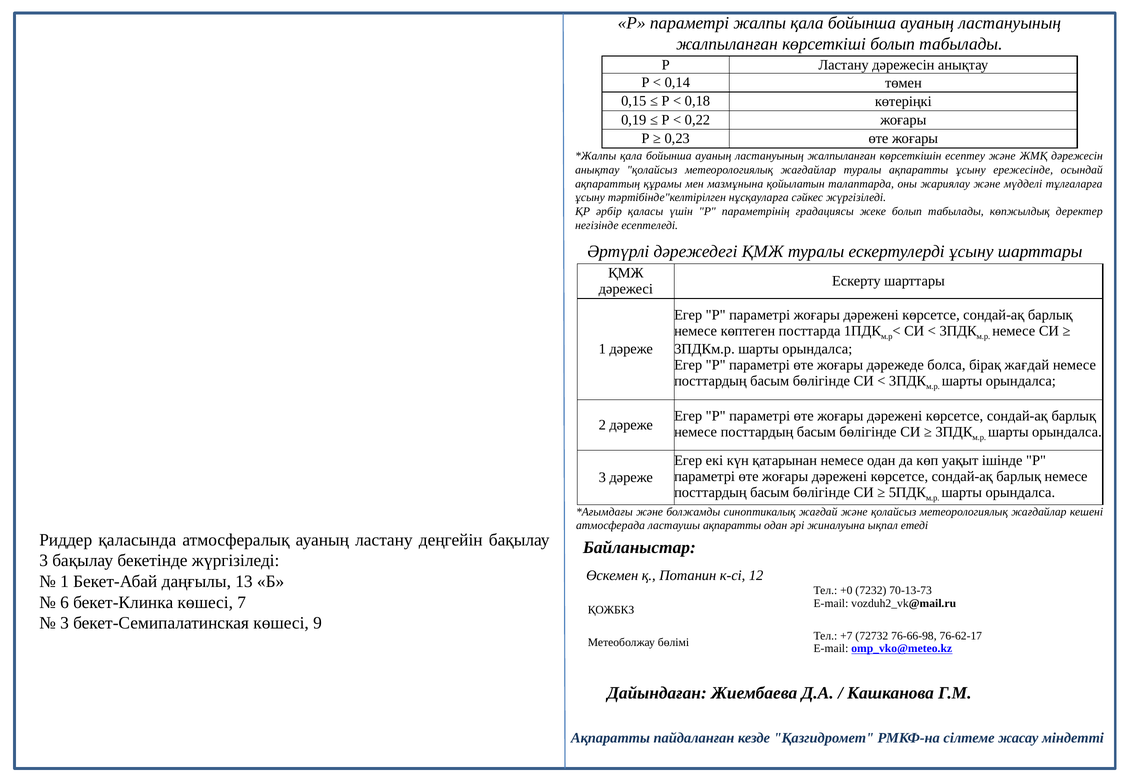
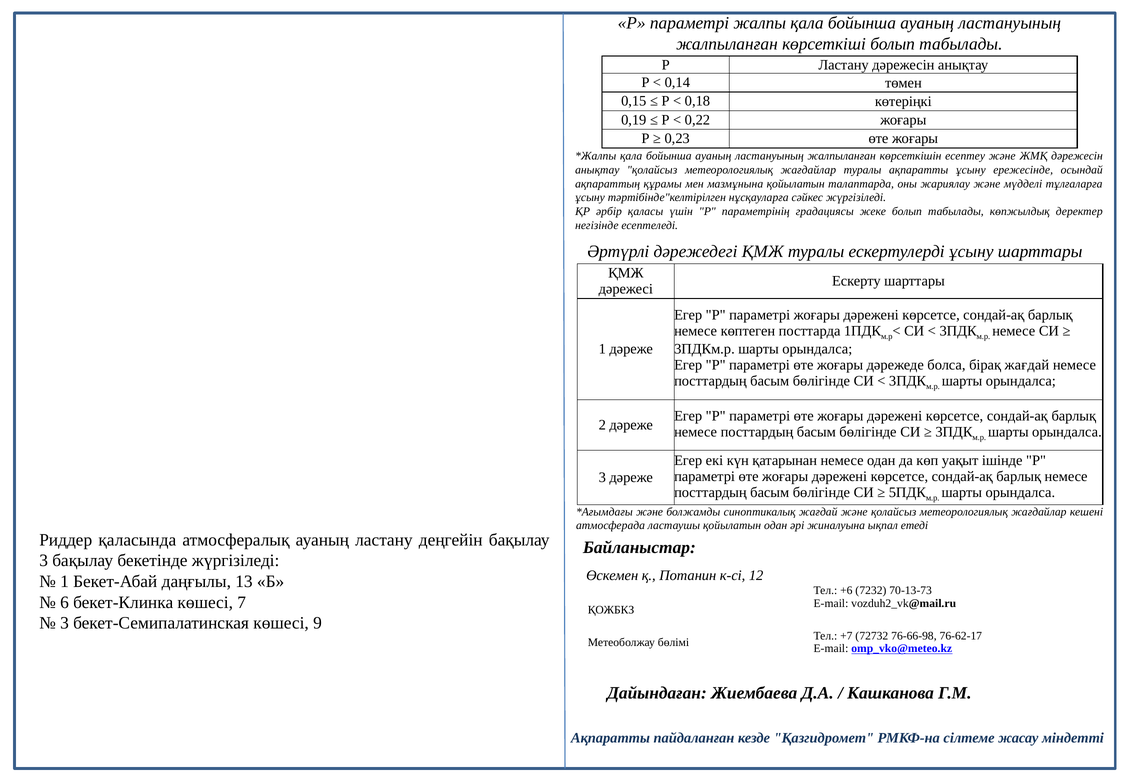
ластаушы ақпаратты: ақпаратты -> қойылатын (732, 526)
+0: +0 -> +6 (846, 591)
